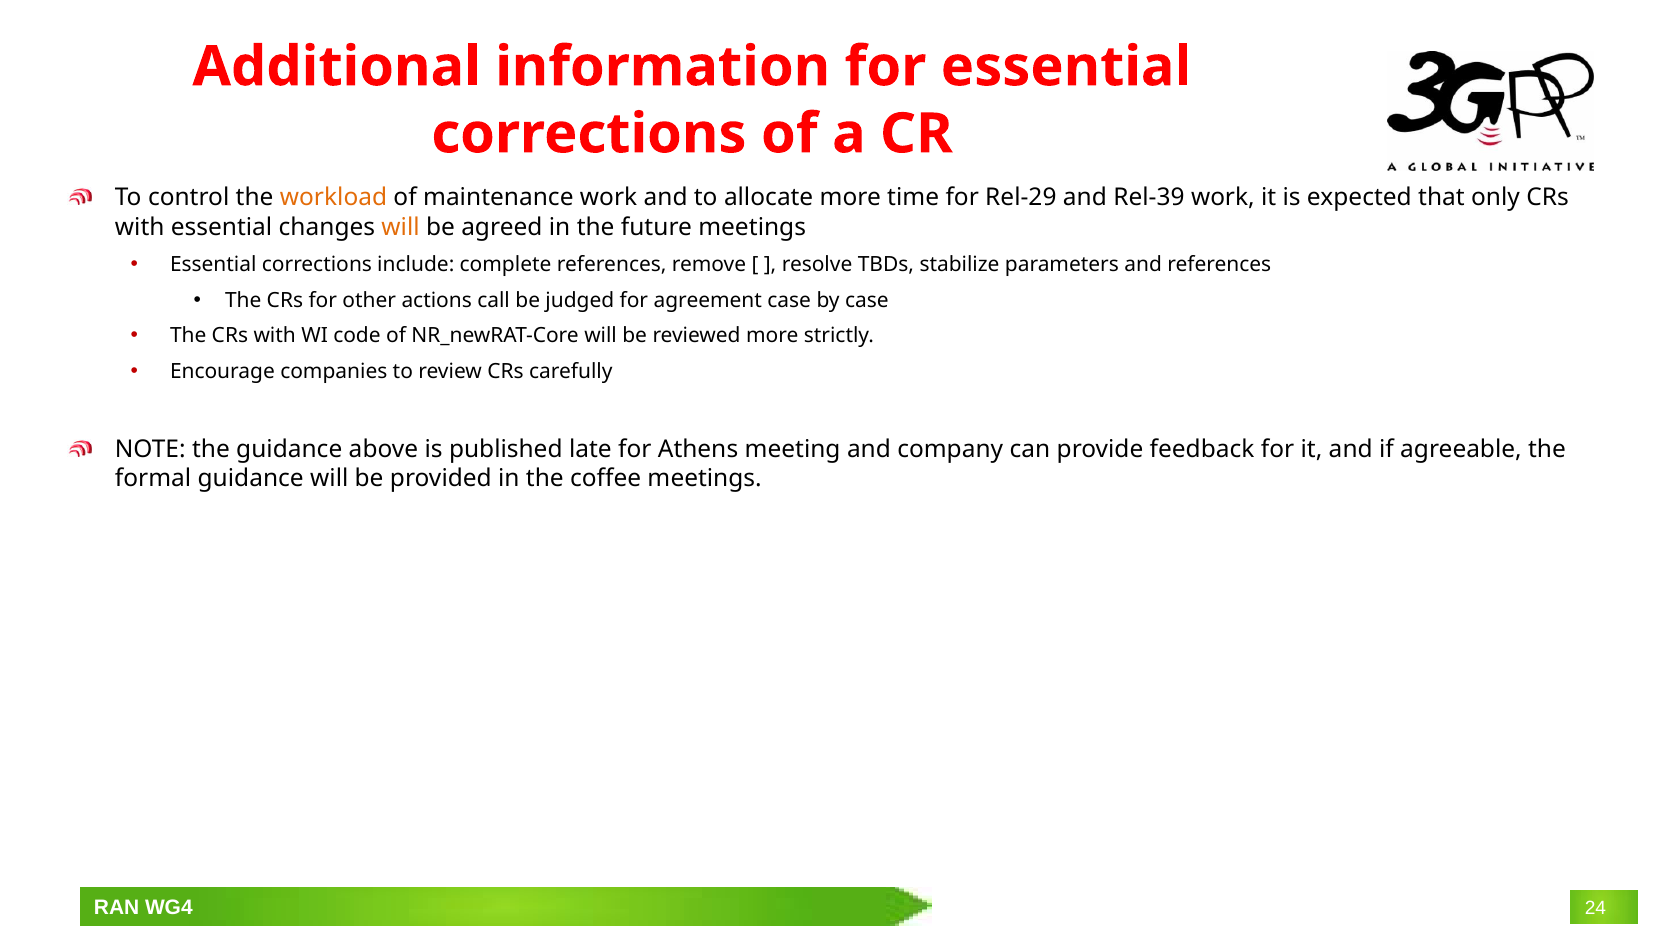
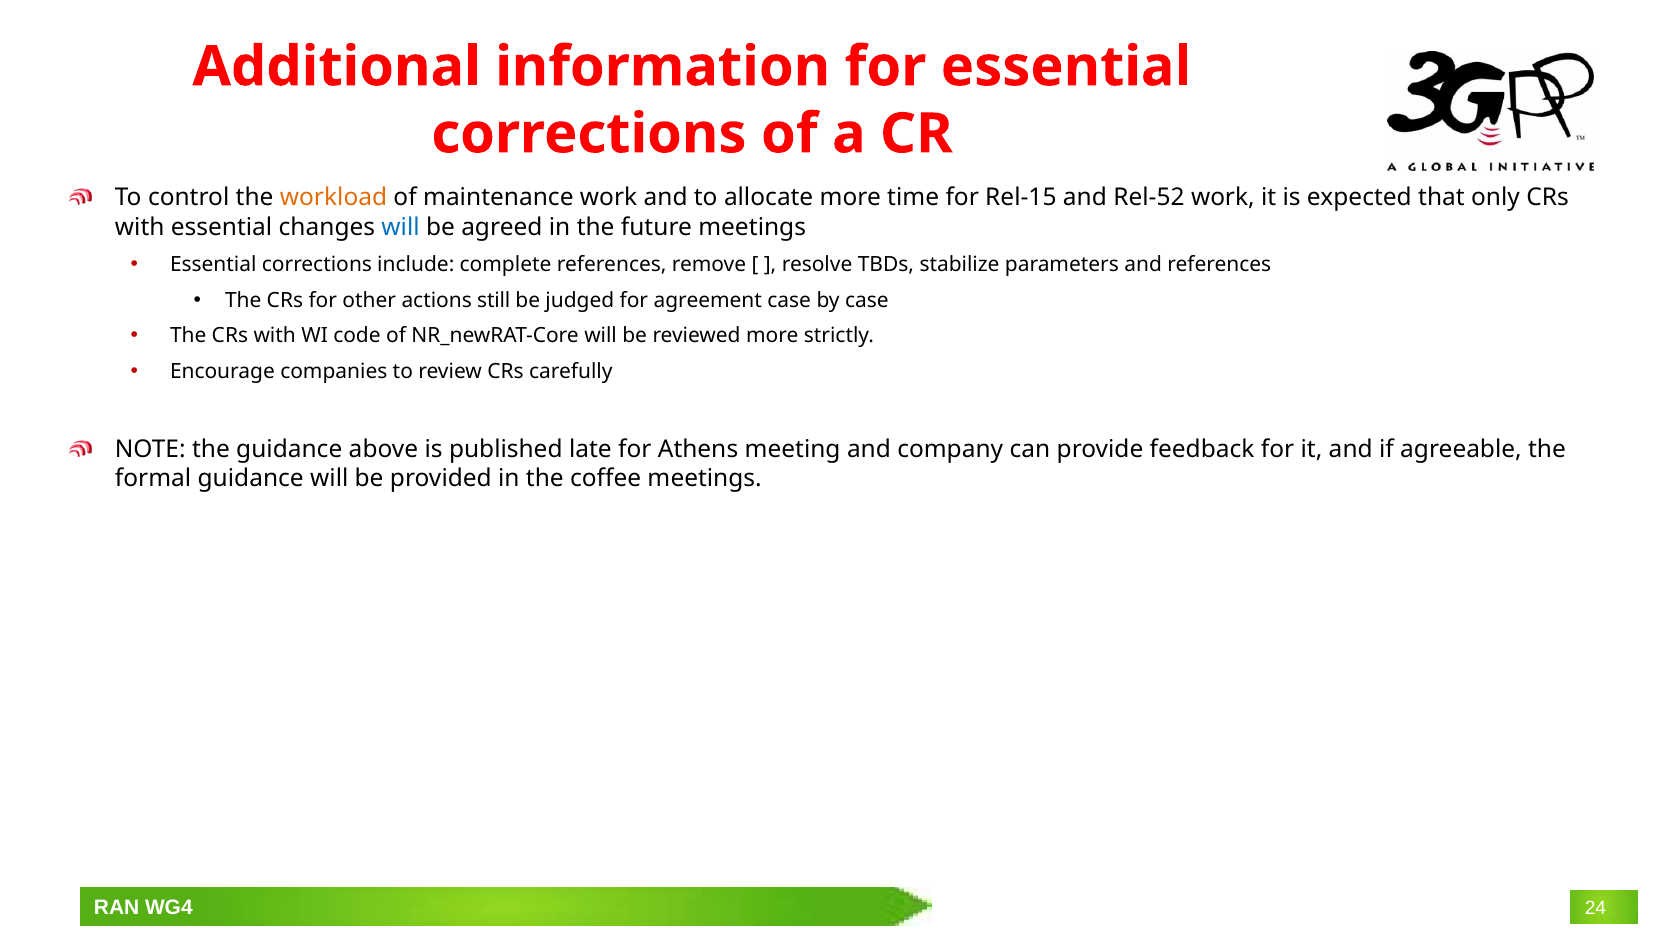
Rel-29: Rel-29 -> Rel-15 (1021, 198)
Rel-39: Rel-39 -> Rel-52 (1149, 198)
will colour: orange -> blue (401, 227)
call: call -> still (494, 300)
